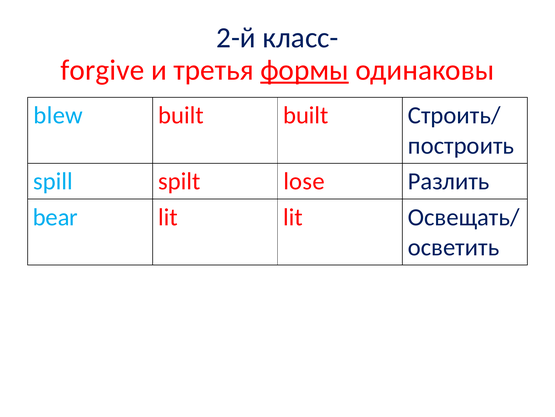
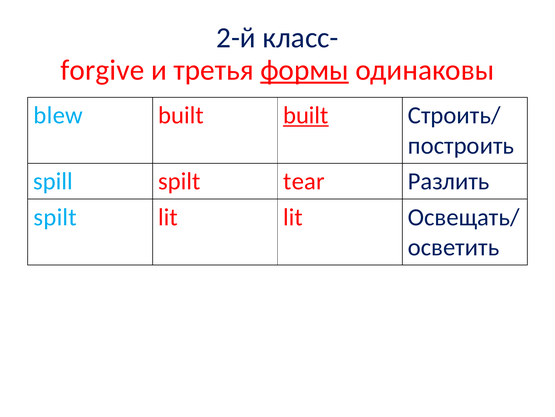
built underline: none -> present (306, 115)
lose: lose -> tear (304, 181)
bear: bear -> spilt (55, 217)
